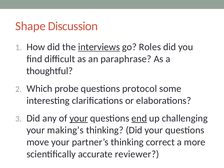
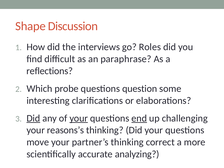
interviews underline: present -> none (99, 47)
thoughtful: thoughtful -> reflections (50, 71)
protocol: protocol -> question (140, 89)
Did underline: none -> present (33, 118)
making’s: making’s -> reasons’s (65, 130)
reviewer: reviewer -> analyzing (137, 154)
